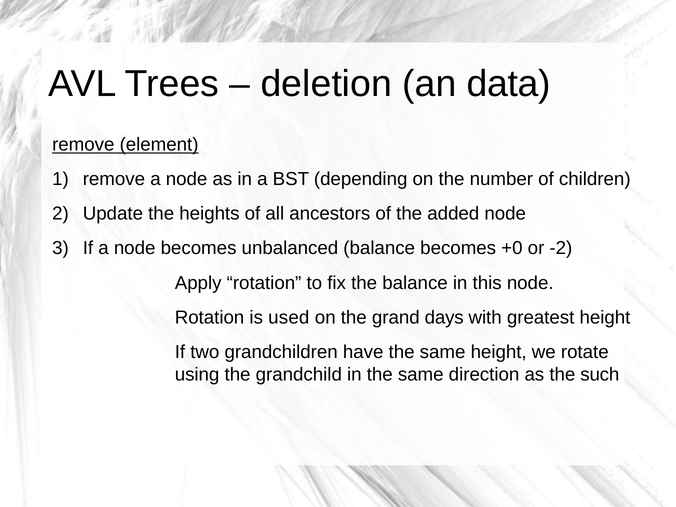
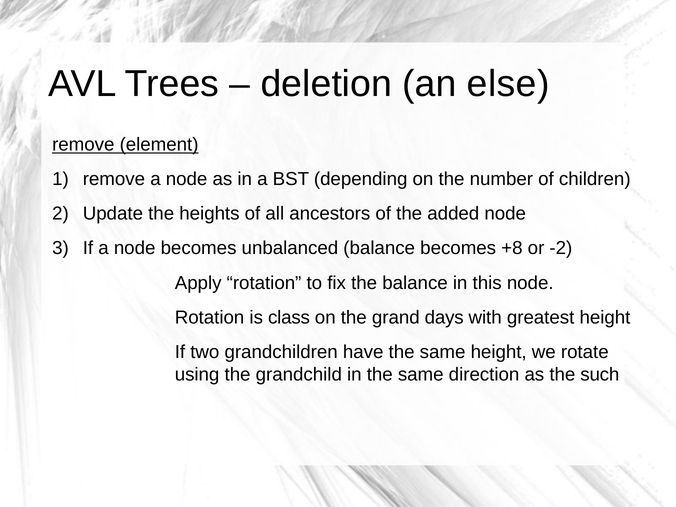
data: data -> else (508, 84)
+0: +0 -> +8 (512, 248)
used: used -> class (289, 317)
